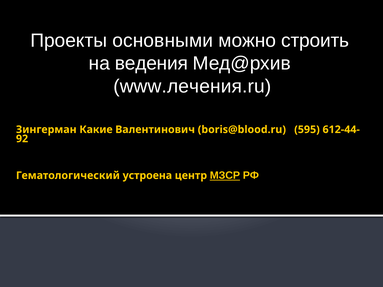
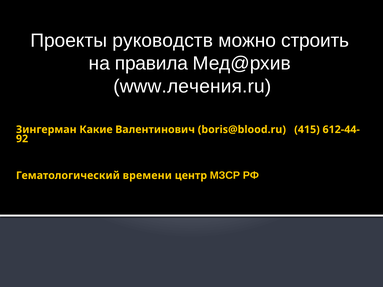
основными: основными -> руководств (163, 41)
ведения: ведения -> правила (151, 63)
595: 595 -> 415 (307, 130)
устроена: устроена -> времени (147, 176)
МЗСР underline: present -> none (225, 176)
